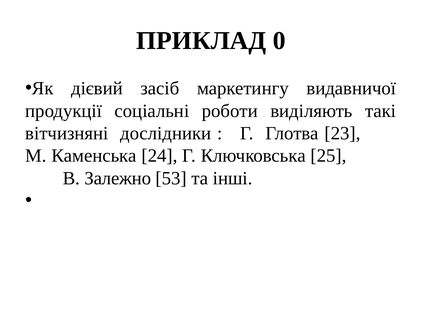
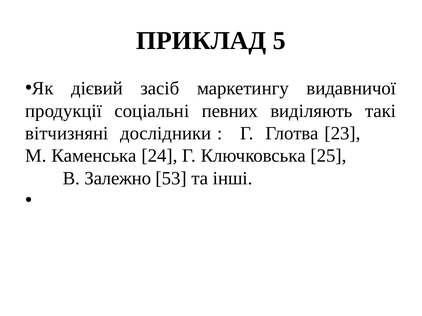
0: 0 -> 5 (279, 41)
роботи: роботи -> певних (230, 111)
